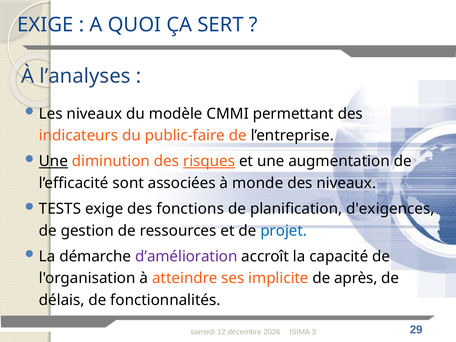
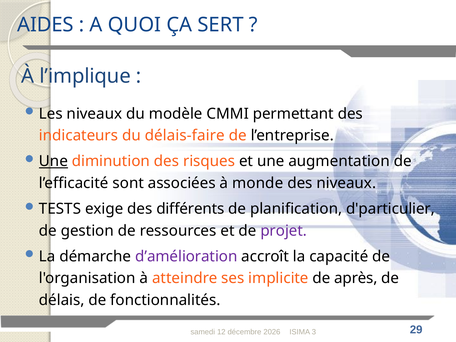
EXIGE: EXIGE -> AIDES (45, 25)
l’analyses: l’analyses -> l’implique (85, 76)
public-faire: public-faire -> délais-faire (185, 136)
risques underline: present -> none (209, 161)
fonctions: fonctions -> différents (190, 209)
d'exigences: d'exigences -> d'particulier (390, 209)
projet colour: blue -> purple (284, 231)
